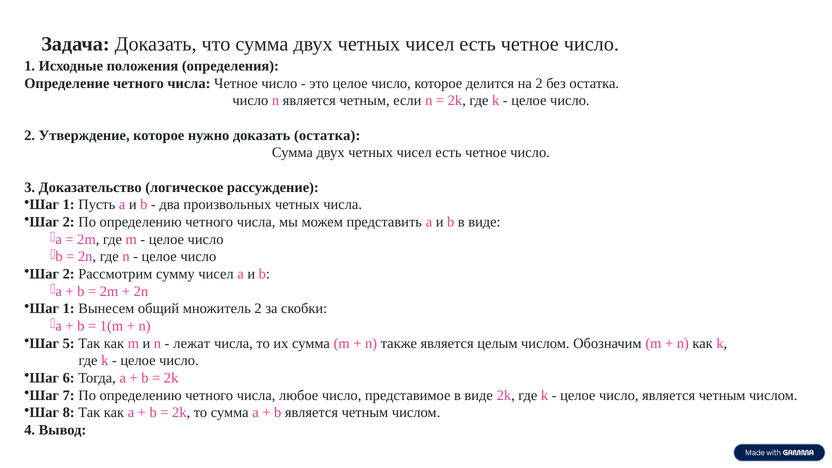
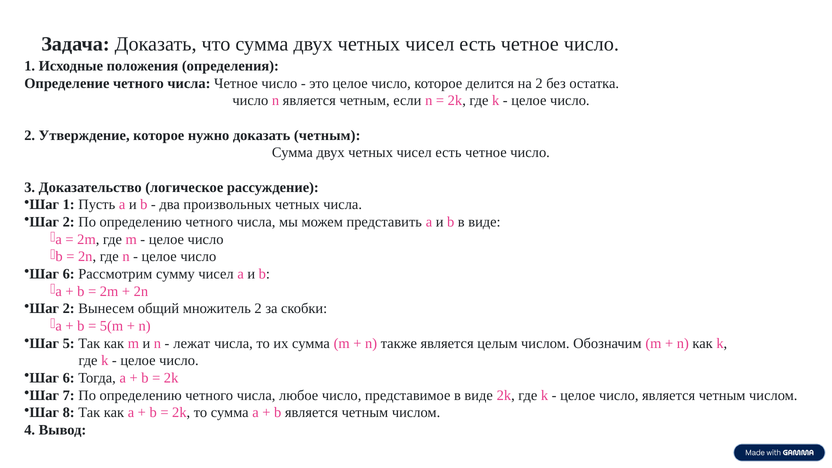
доказать остатка: остатка -> четным (327, 135)
2: 2 -> 6 (69, 274)
1: 1 -> 2 (69, 309)
1(m: 1(m -> 5(m (111, 326)
